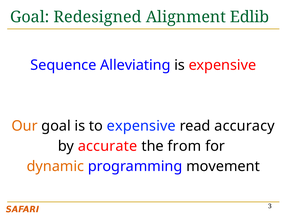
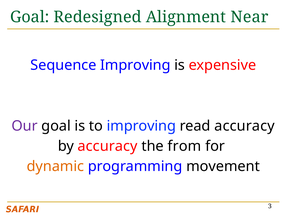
Edlib: Edlib -> Near (249, 17)
Sequence Alleviating: Alleviating -> Improving (135, 65)
Our colour: orange -> purple (25, 126)
to expensive: expensive -> improving (141, 126)
by accurate: accurate -> accuracy (108, 146)
